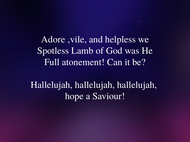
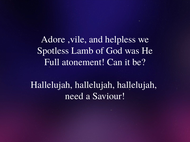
hope: hope -> need (74, 96)
